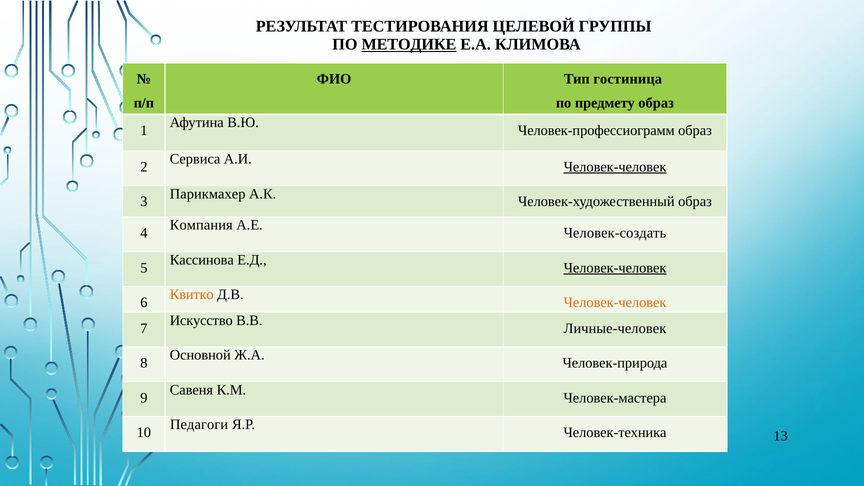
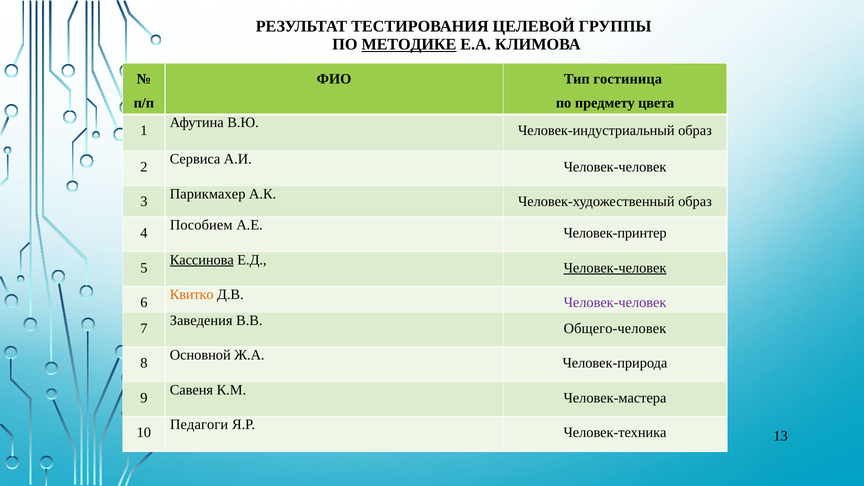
предмету образ: образ -> цвета (656, 103)
Человек-профессиограмм: Человек-профессиограмм -> Человек-индустриальный (596, 131)
Человек-человек underline: present -> none (615, 167)
Компания: Компания -> Пособием (201, 225)
Человек-создать: Человек-создать -> Человек-принтер (615, 233)
Кассинова underline: none -> present (202, 260)
Человек-человек colour: orange -> purple (615, 303)
Искусство: Искусство -> Заведения (201, 320)
Личные-человек: Личные-человек -> Общего-человек (615, 328)
